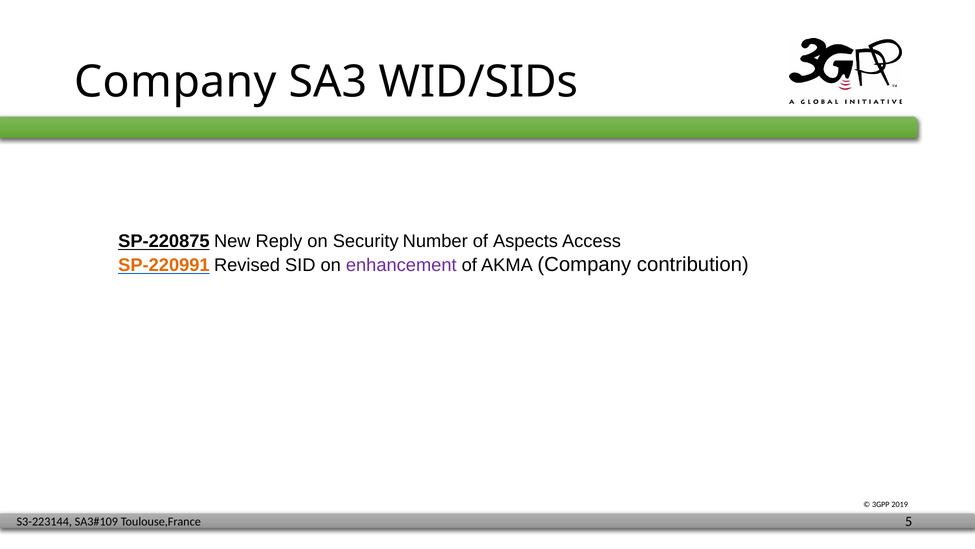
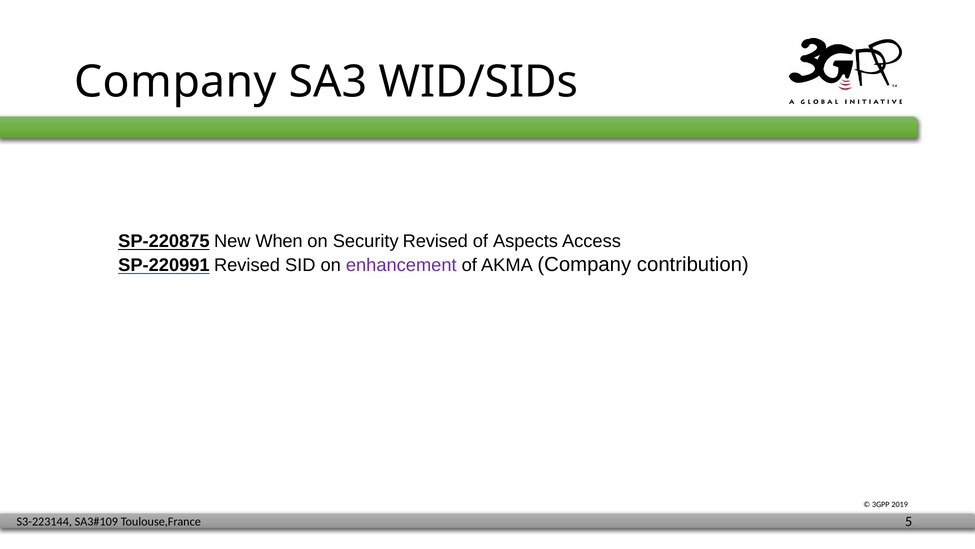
Reply: Reply -> When (279, 241)
Security Number: Number -> Revised (435, 241)
SP-220991 colour: orange -> black (164, 265)
